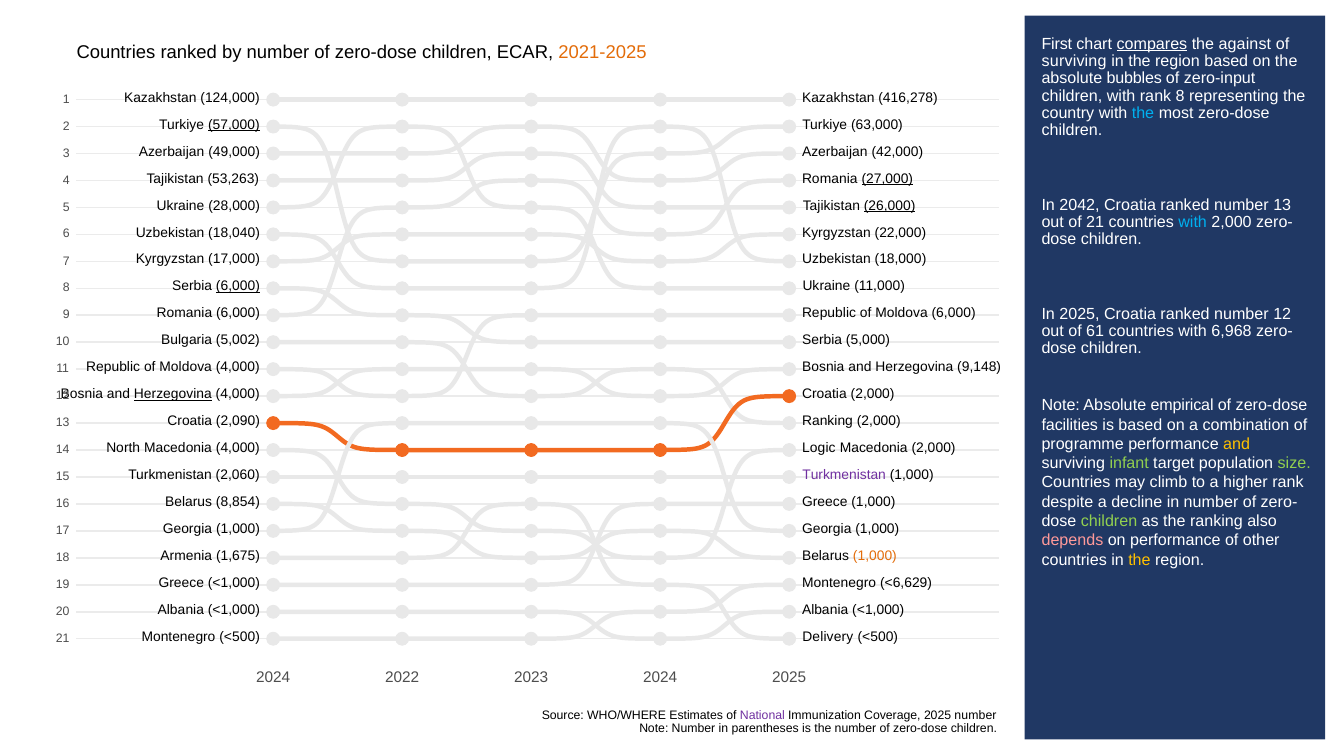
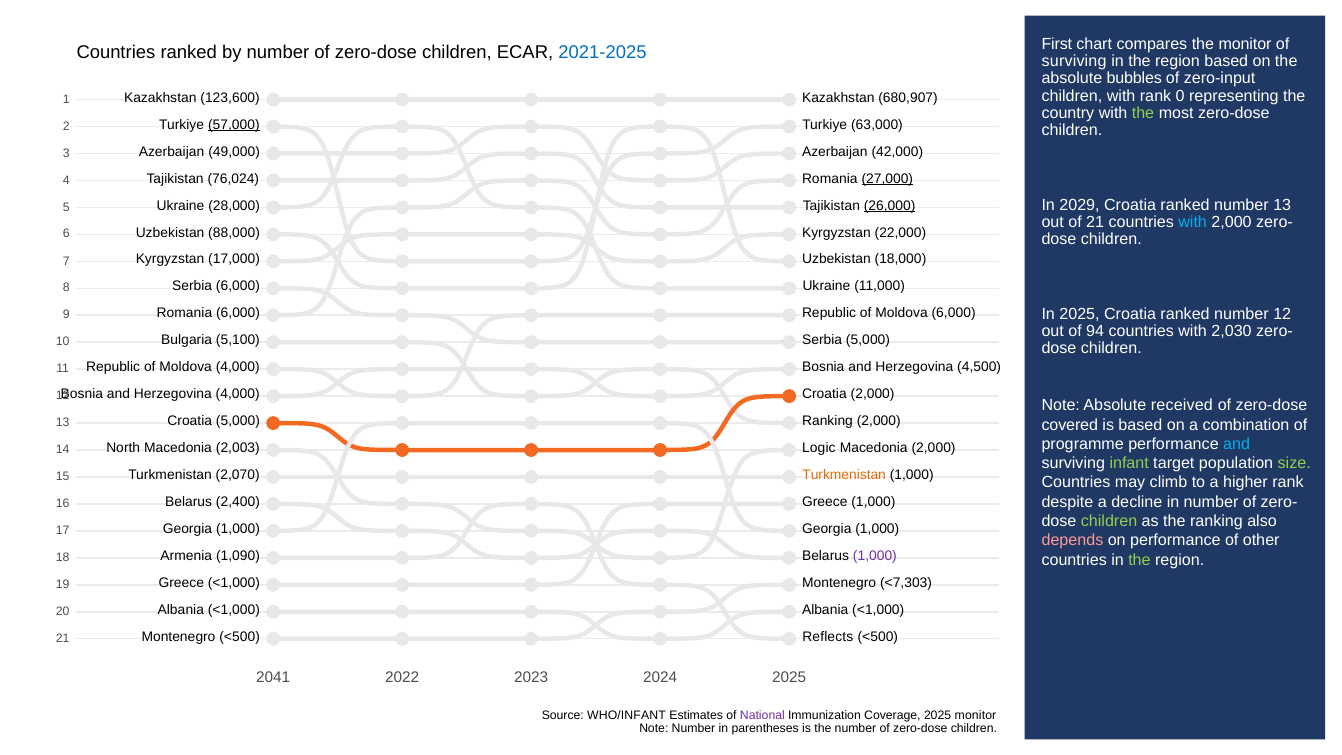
compares underline: present -> none (1152, 44)
the against: against -> monitor (1245, 44)
2021-2025 colour: orange -> blue (602, 52)
rank 8: 8 -> 0 (1180, 96)
124,000: 124,000 -> 123,600 (230, 98)
416,278: 416,278 -> 680,907 (908, 98)
the colour: light blue -> light green (1143, 113)
53,263: 53,263 -> 76,024 (233, 179)
2042: 2042 -> 2029 (1080, 205)
18,040: 18,040 -> 88,000 (234, 232)
6,000 underline: present -> none (238, 286)
61: 61 -> 94 (1095, 331)
6,968: 6,968 -> 2,030 (1232, 331)
5,002: 5,002 -> 5,100 (238, 340)
9,148: 9,148 -> 4,500 (979, 367)
Herzegovina underline: present -> none (173, 394)
empirical: empirical -> received (1182, 405)
Croatia 2,090: 2,090 -> 5,000 (238, 421)
facilities: facilities -> covered (1070, 425)
and colour: yellow -> light blue (1237, 444)
Macedonia 4,000: 4,000 -> 2,003 (238, 448)
2,060: 2,060 -> 2,070 (238, 475)
Turkmenistan colour: purple -> orange (844, 475)
8,854: 8,854 -> 2,400 (238, 502)
1,675: 1,675 -> 1,090 (238, 556)
1,000 colour: orange -> purple (875, 556)
the colour: yellow -> light green (1139, 560)
<6,629: <6,629 -> <7,303 (906, 583)
Delivery: Delivery -> Reflects (828, 637)
2024: 2024 -> 2041 (273, 677)
WHO/WHERE: WHO/WHERE -> WHO/INFANT (626, 715)
2025 number: number -> monitor (975, 715)
